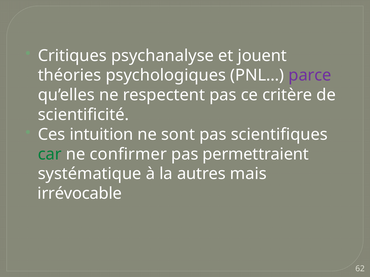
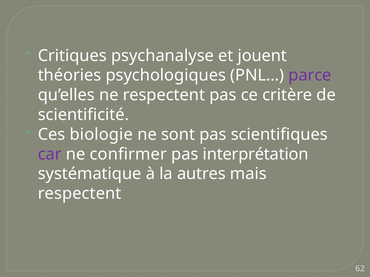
intuition: intuition -> biologie (101, 135)
car colour: green -> purple (50, 154)
permettraient: permettraient -> interprétation (256, 154)
irrévocable: irrévocable -> respectent (80, 194)
